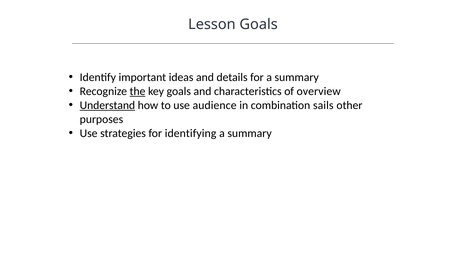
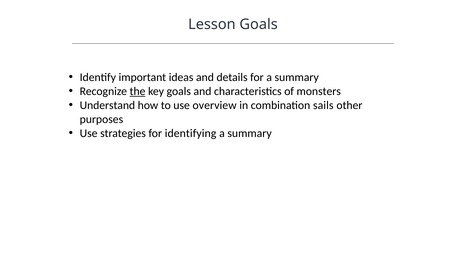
overview: overview -> monsters (319, 91)
Understand underline: present -> none (107, 105)
audience: audience -> overview (215, 105)
